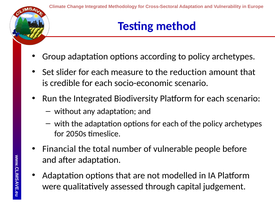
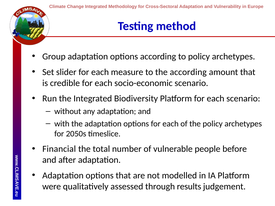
the reduction: reduction -> according (188, 72)
capital: capital -> results (189, 187)
